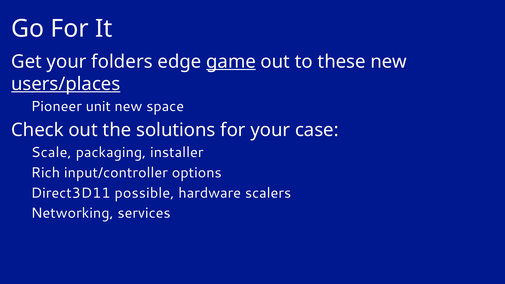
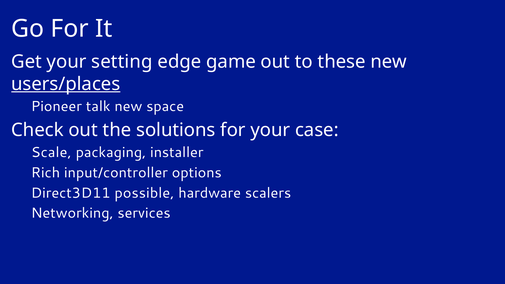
folders: folders -> setting (122, 62)
game underline: present -> none (231, 62)
unit: unit -> talk (98, 106)
